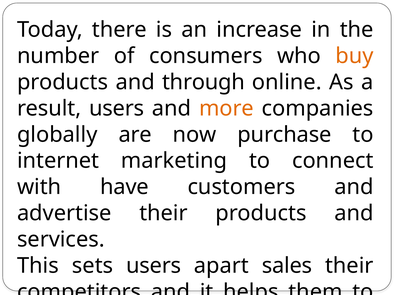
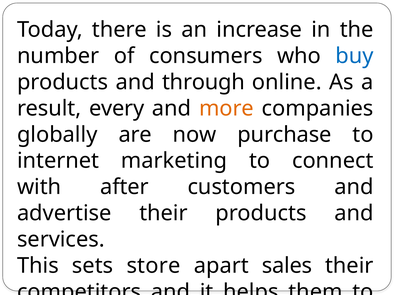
buy colour: orange -> blue (355, 56)
result users: users -> every (117, 109)
have: have -> after (124, 187)
sets users: users -> store (153, 266)
